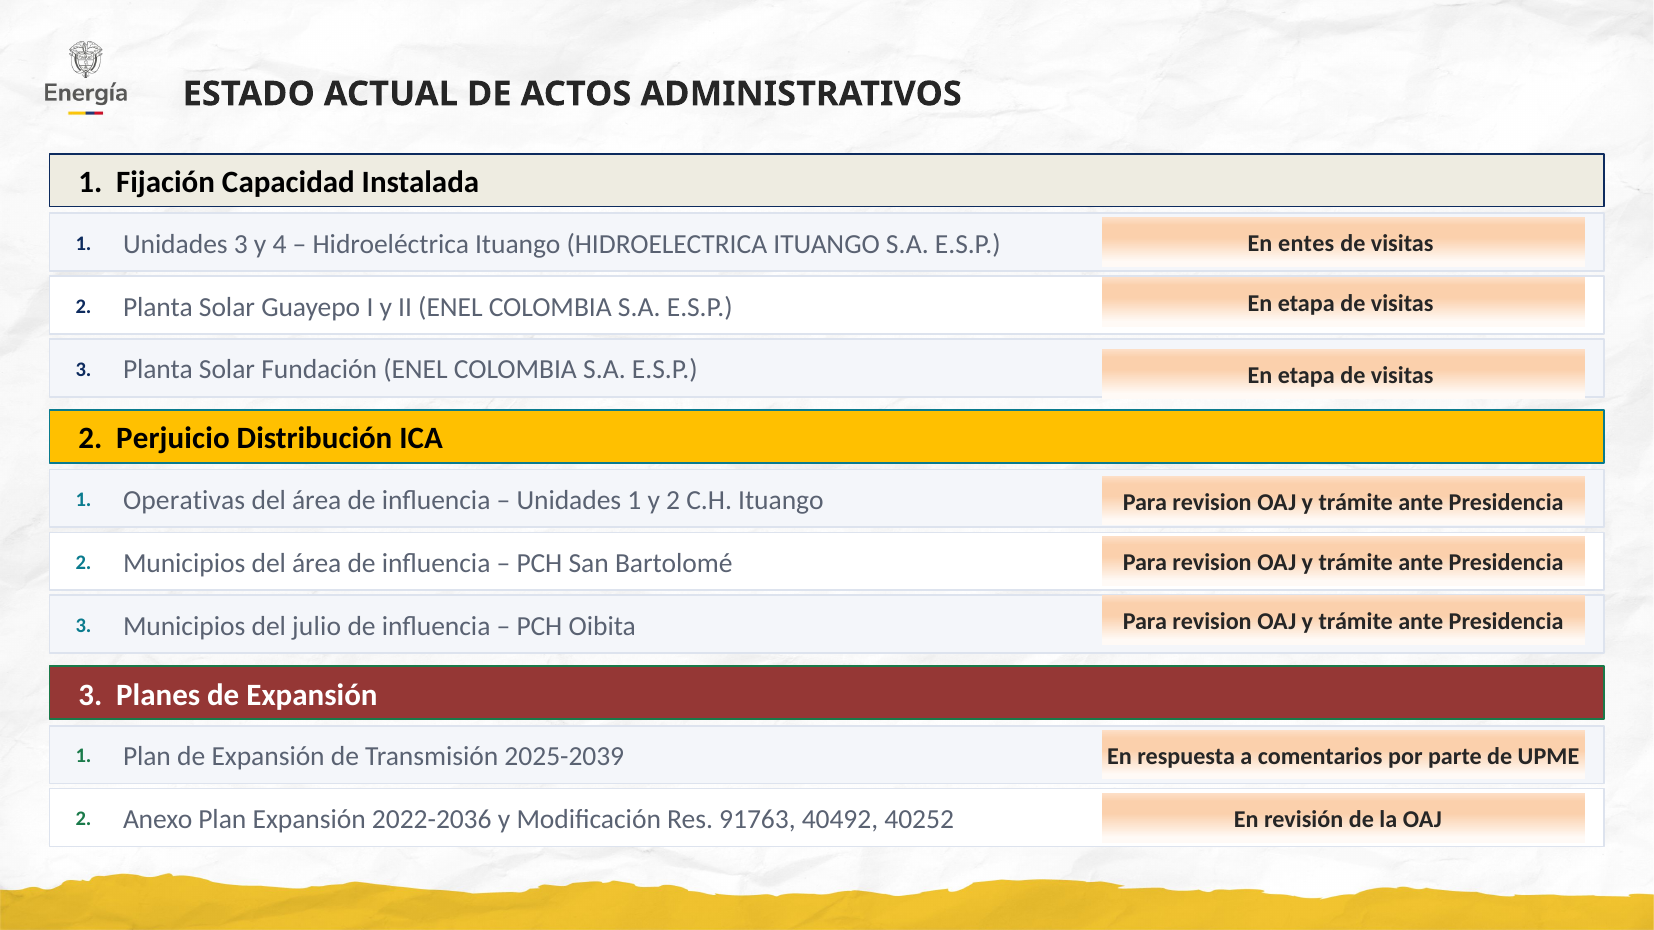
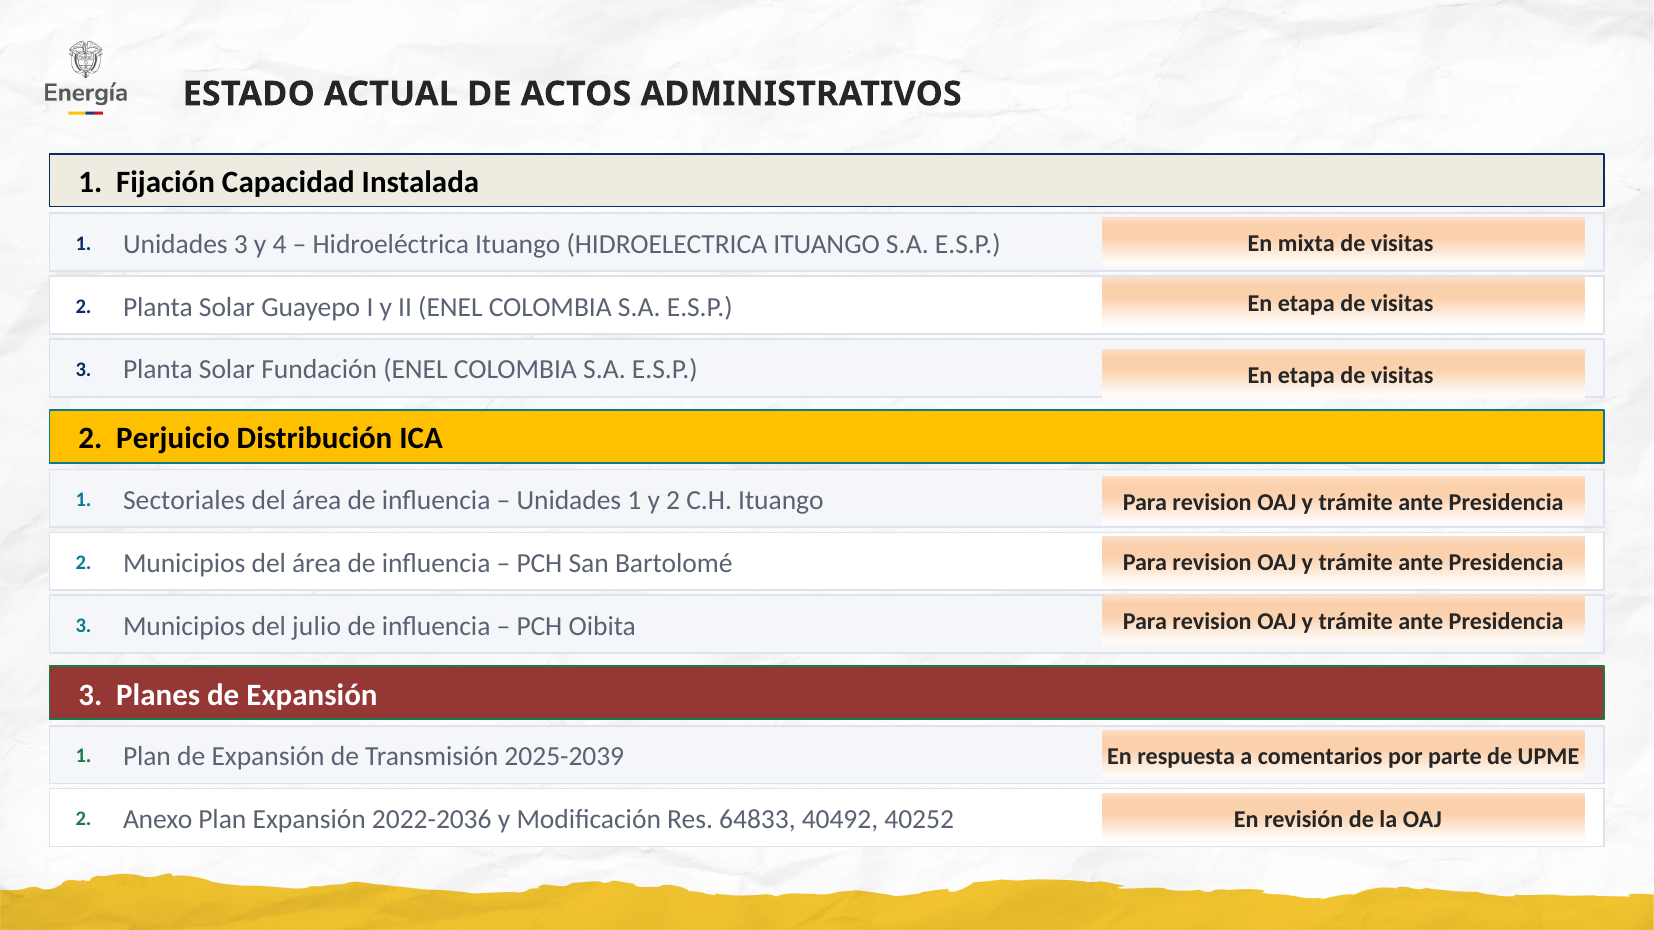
entes: entes -> mixta (1306, 244)
Operativas: Operativas -> Sectoriales (184, 501)
91763: 91763 -> 64833 (757, 820)
